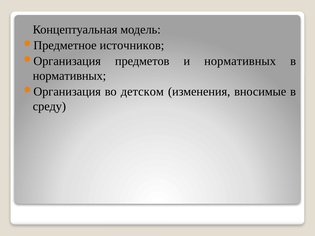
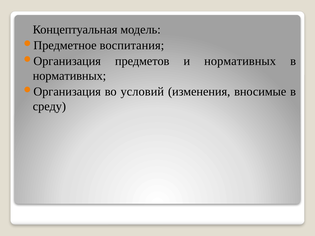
источников: источников -> воспитания (132, 45)
детском: детском -> условий (142, 92)
